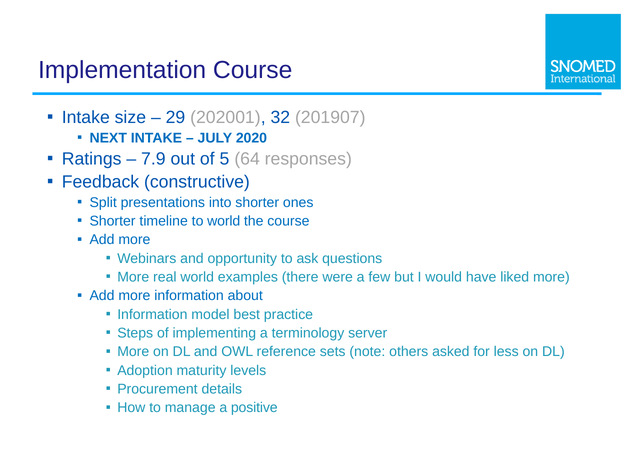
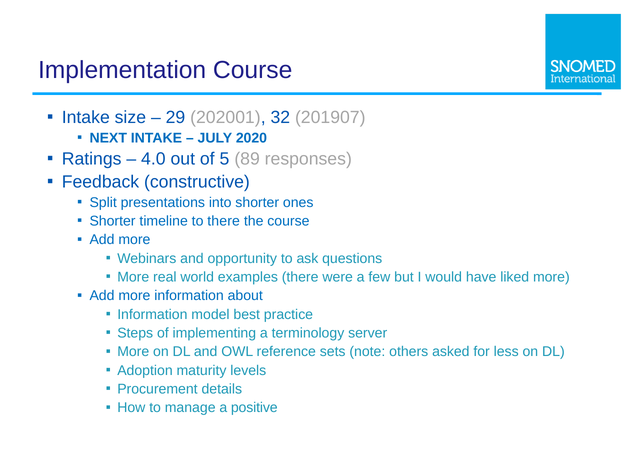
7.9: 7.9 -> 4.0 (153, 159)
64: 64 -> 89 (247, 159)
to world: world -> there (224, 221)
